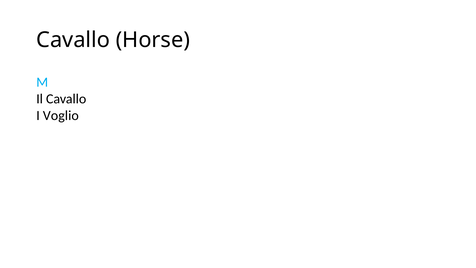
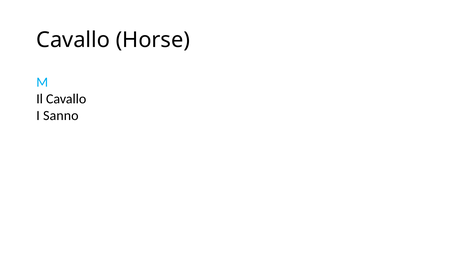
Voglio: Voglio -> Sanno (61, 116)
